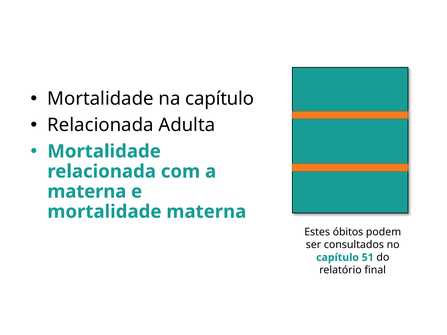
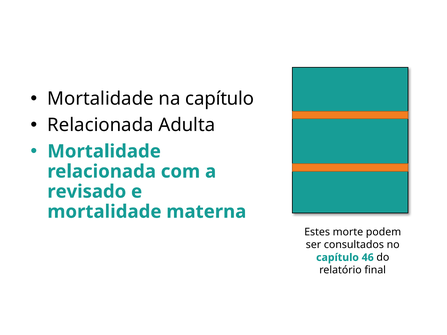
materna: materna -> revisado (87, 192)
óbitos: óbitos -> morte (348, 232)
51: 51 -> 46 (368, 258)
